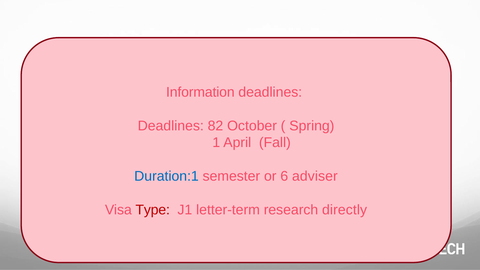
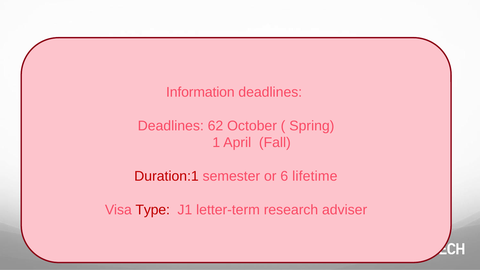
82: 82 -> 62 (215, 126)
Duration:1 colour: blue -> red (166, 176)
adviser: adviser -> lifetime (315, 176)
directly: directly -> adviser (345, 210)
